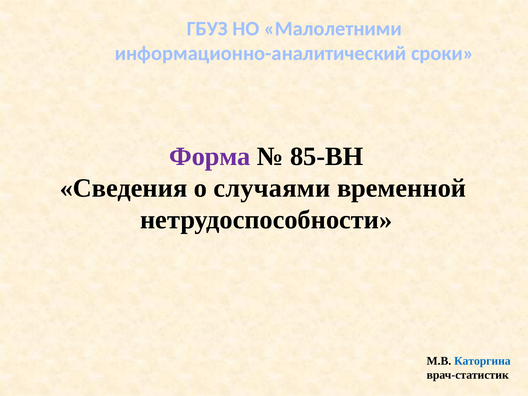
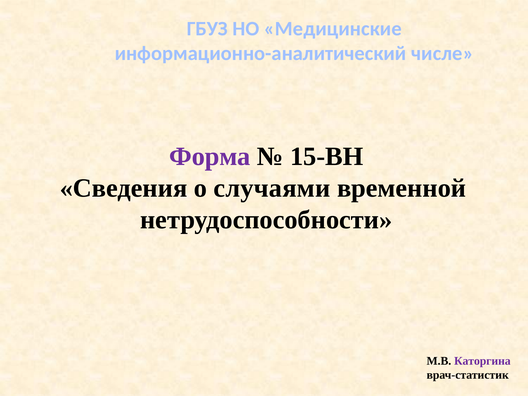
Малолетними: Малолетними -> Медицинские (333, 29)
сроки: сроки -> числе (442, 53)
85-ВН: 85-ВН -> 15-ВН (327, 156)
Каторгина colour: blue -> purple (482, 361)
